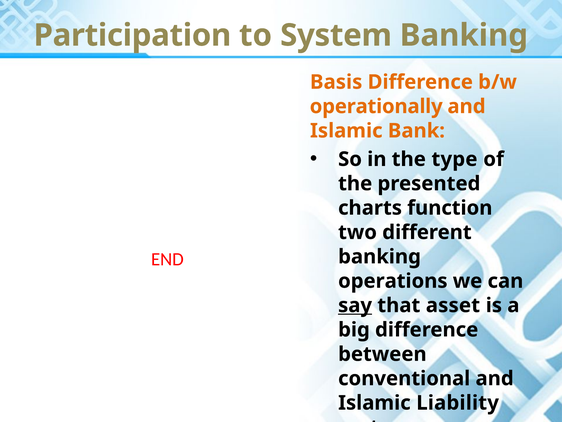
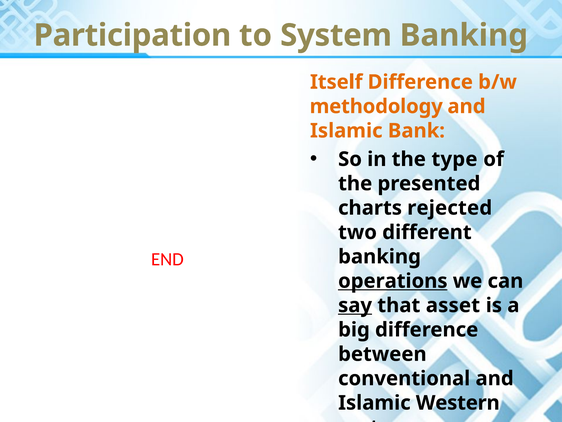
Basis: Basis -> Itself (336, 82)
operationally: operationally -> methodology (376, 106)
function: function -> rejected (450, 208)
operations underline: none -> present (393, 281)
Liability: Liability -> Western (458, 402)
